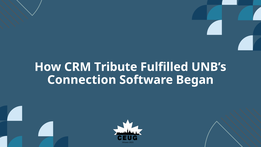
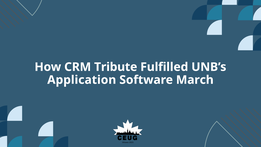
Connection: Connection -> Application (82, 80)
Began: Began -> March (195, 80)
